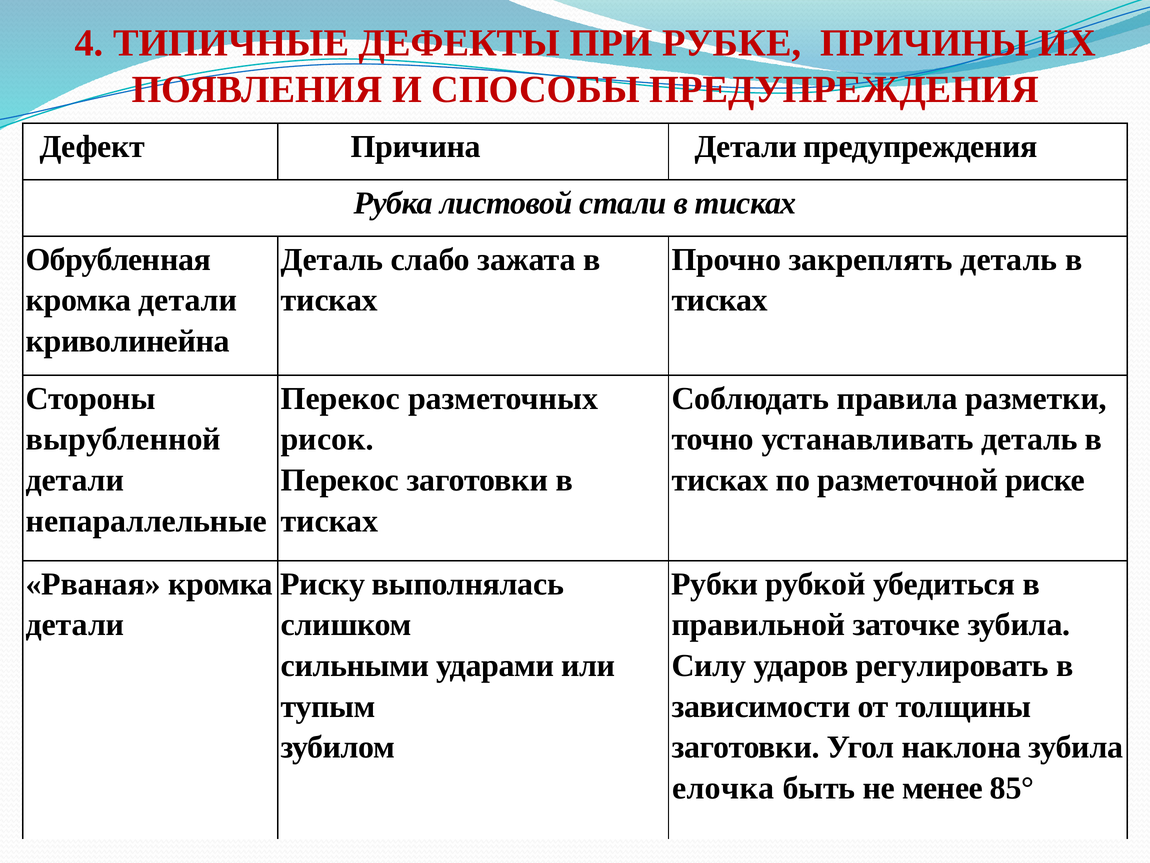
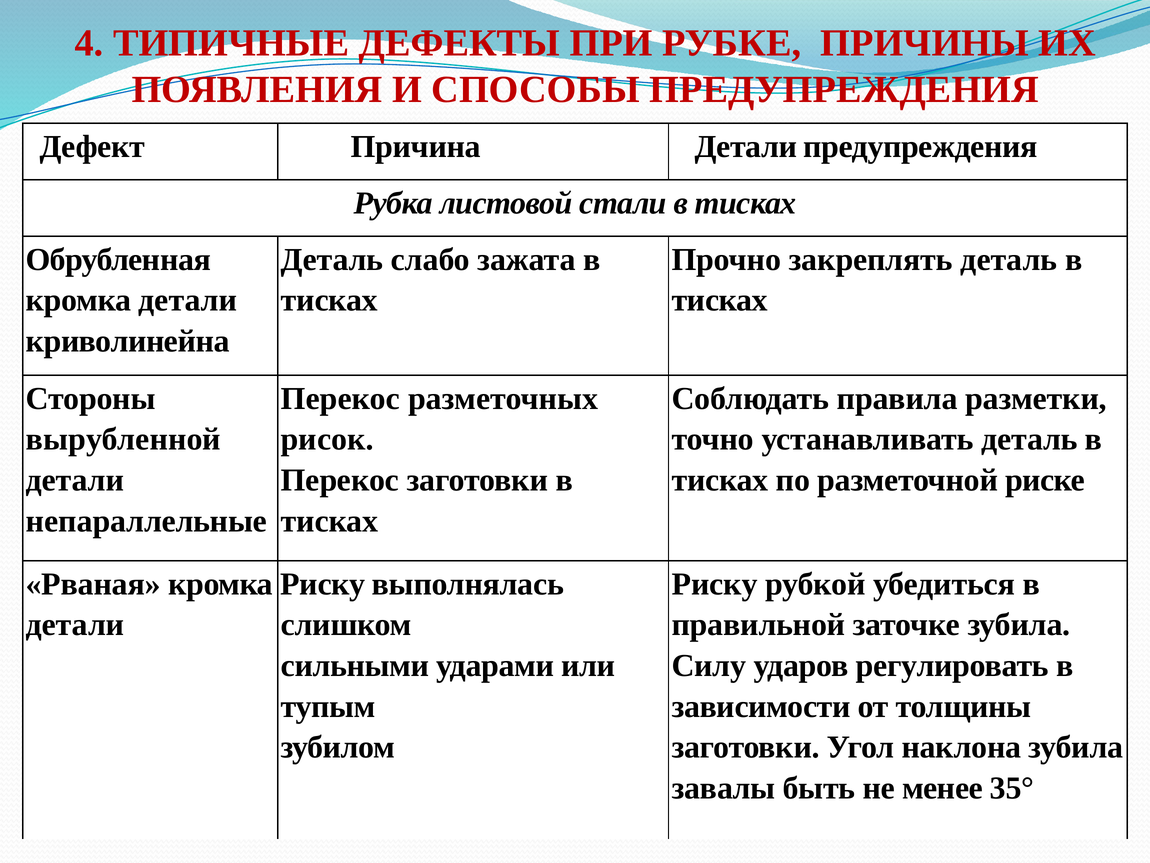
Рубки: Рубки -> Риску (715, 584)
елочка: елочка -> завалы (724, 788)
85°: 85° -> 35° (1012, 788)
